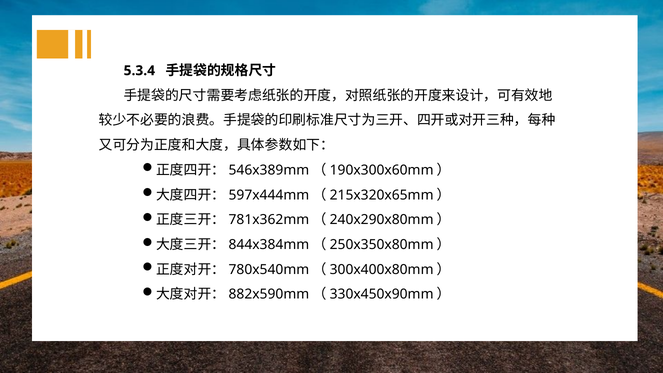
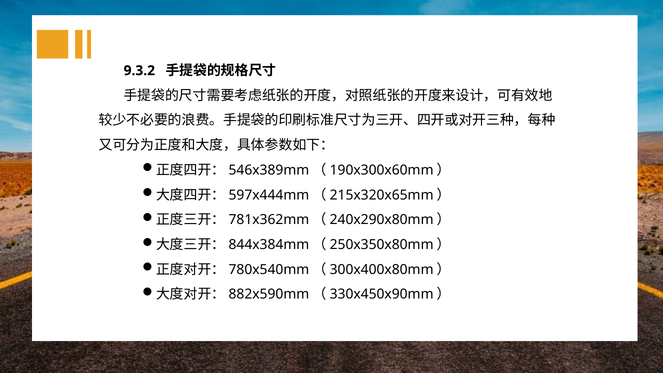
5.3.4: 5.3.4 -> 9.3.2 (139, 71)
